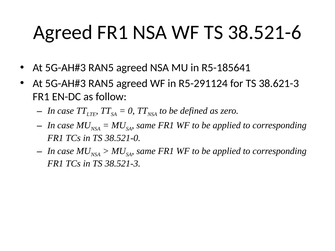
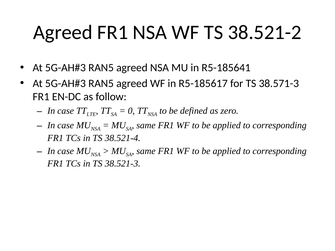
38.521-6: 38.521-6 -> 38.521-2 (265, 32)
R5-291124: R5-291124 -> R5-185617 (203, 83)
38.621-3: 38.621-3 -> 38.571-3 (279, 83)
38.521-0: 38.521-0 -> 38.521-4 (123, 138)
